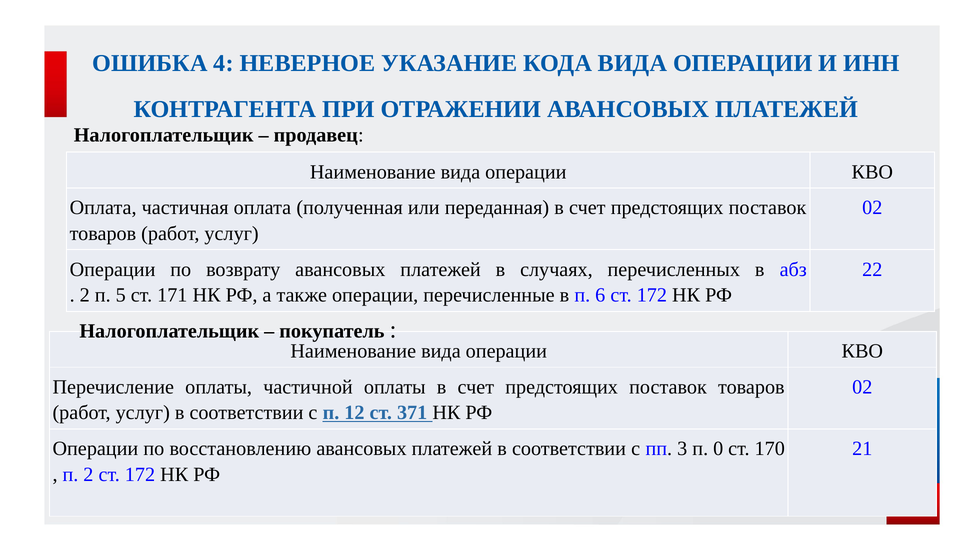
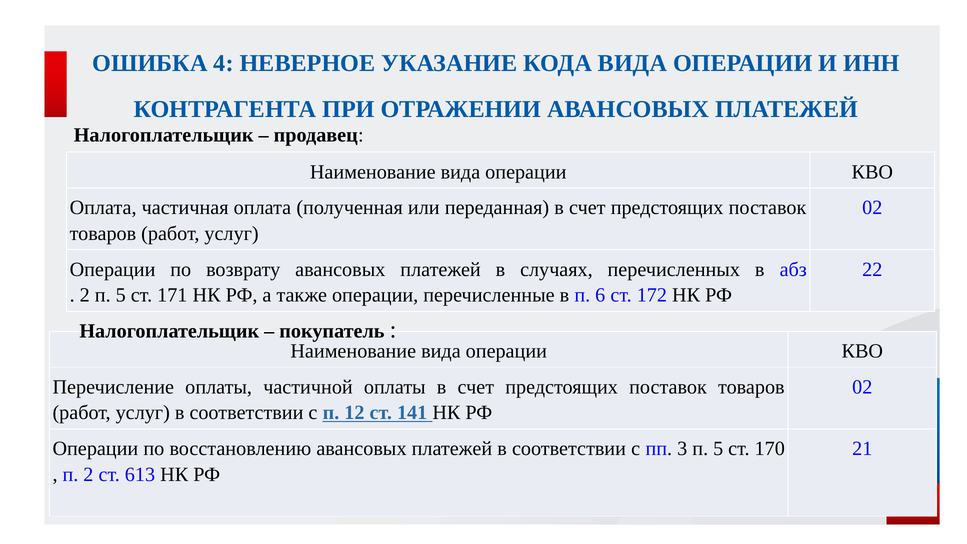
371: 371 -> 141 (412, 413)
3 п 0: 0 -> 5 (718, 449)
2 ст 172: 172 -> 613 (140, 474)
